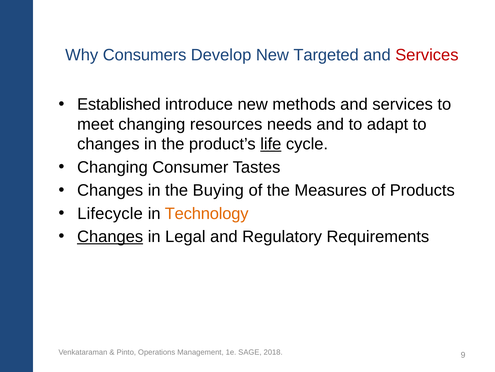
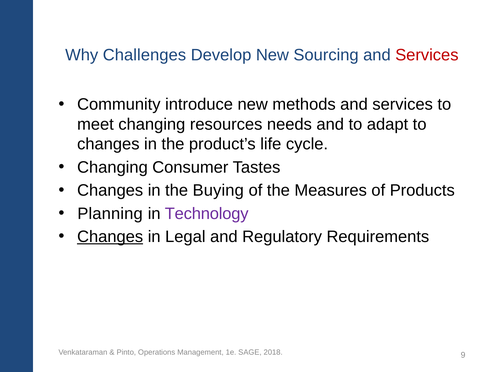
Consumers: Consumers -> Challenges (144, 55)
Targeted: Targeted -> Sourcing (326, 55)
Established: Established -> Community (119, 104)
life underline: present -> none (271, 144)
Lifecycle: Lifecycle -> Planning (110, 213)
Technology colour: orange -> purple (207, 213)
